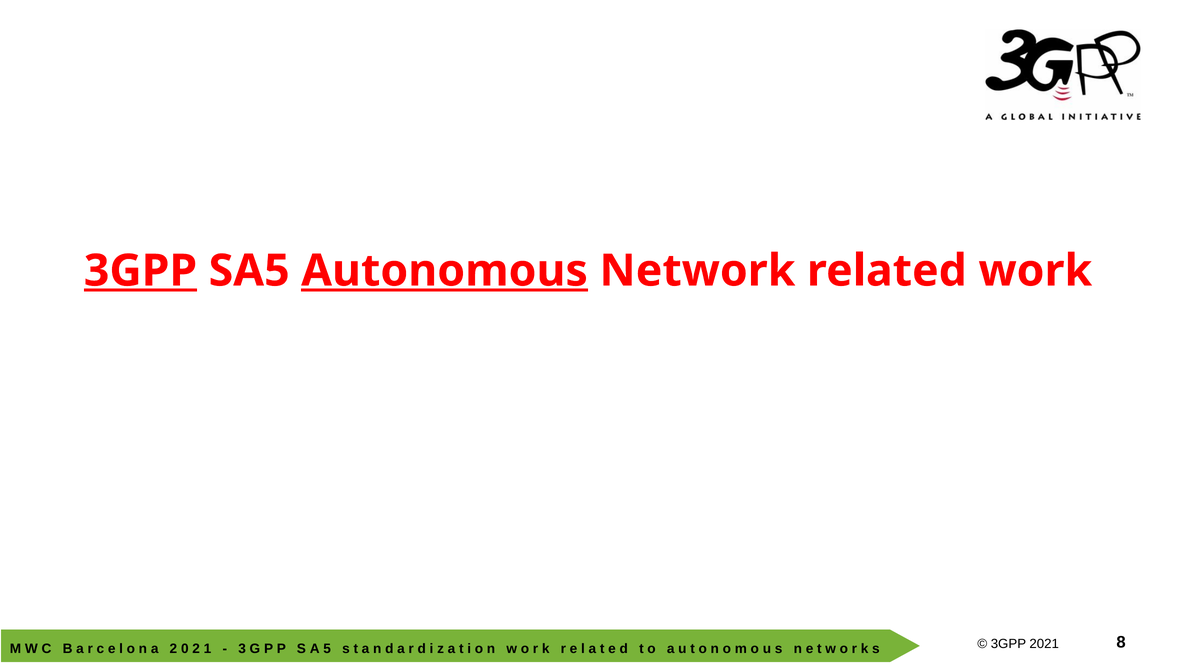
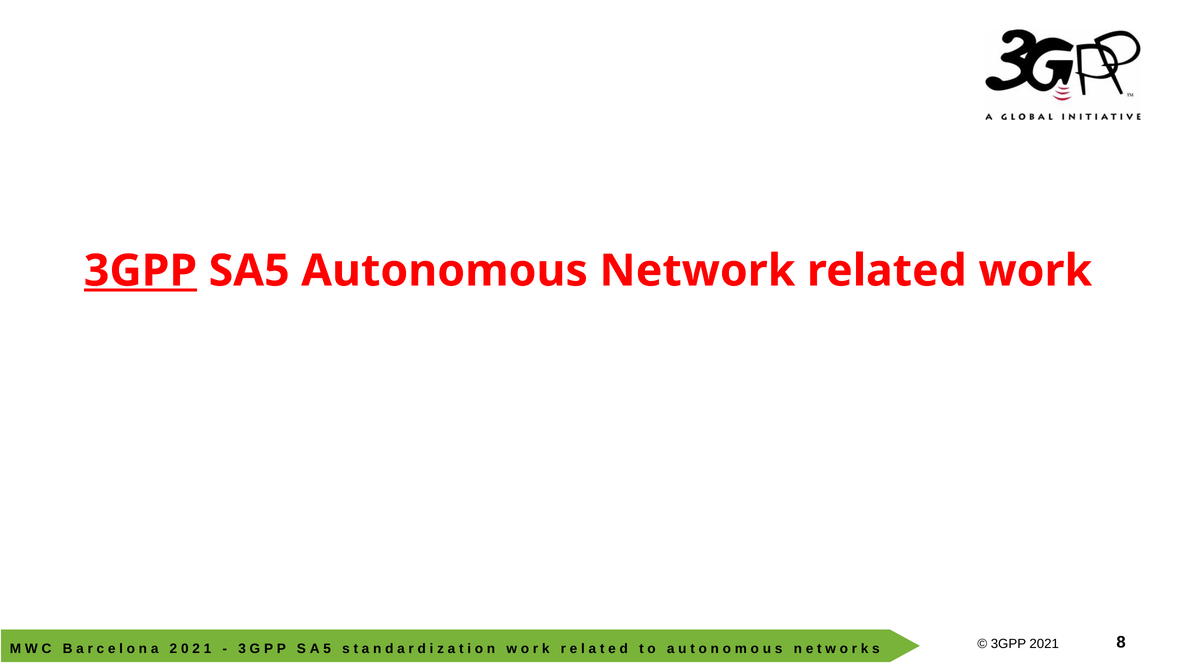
Autonomous underline: present -> none (445, 271)
